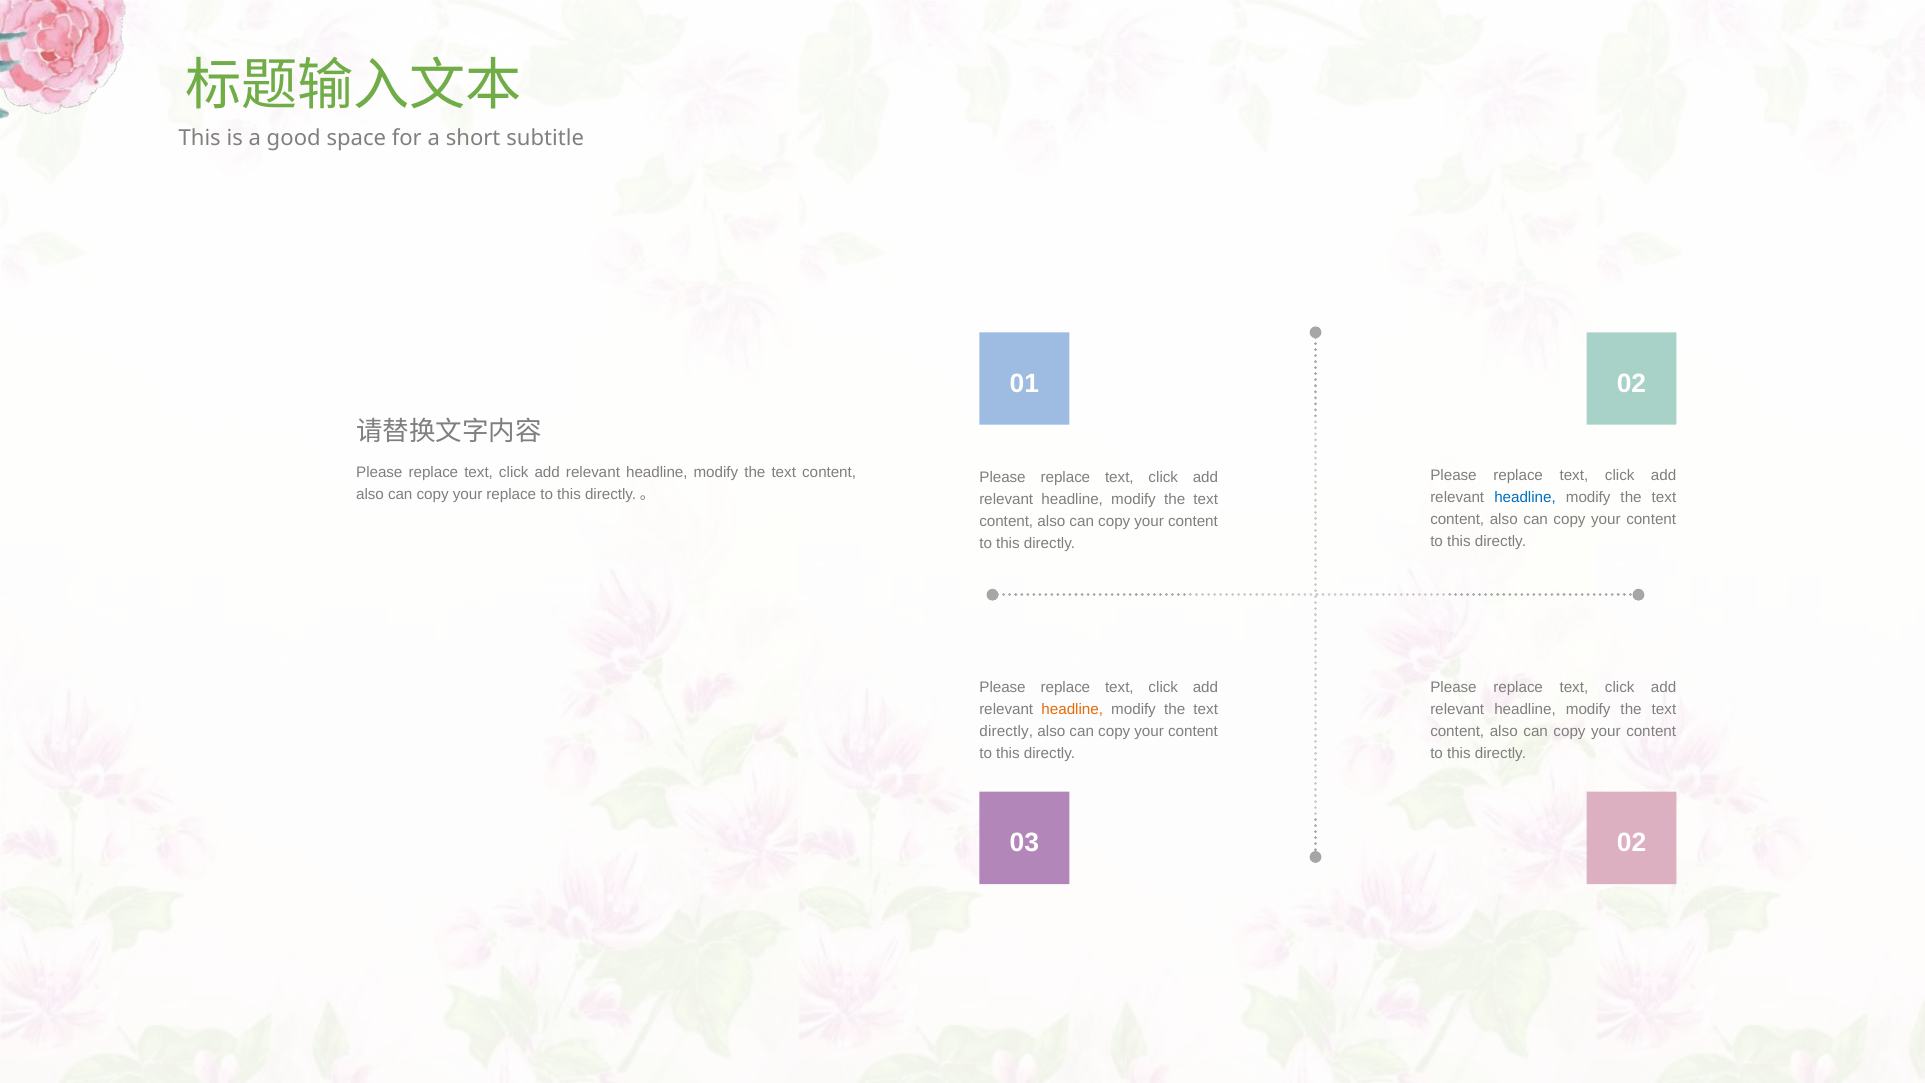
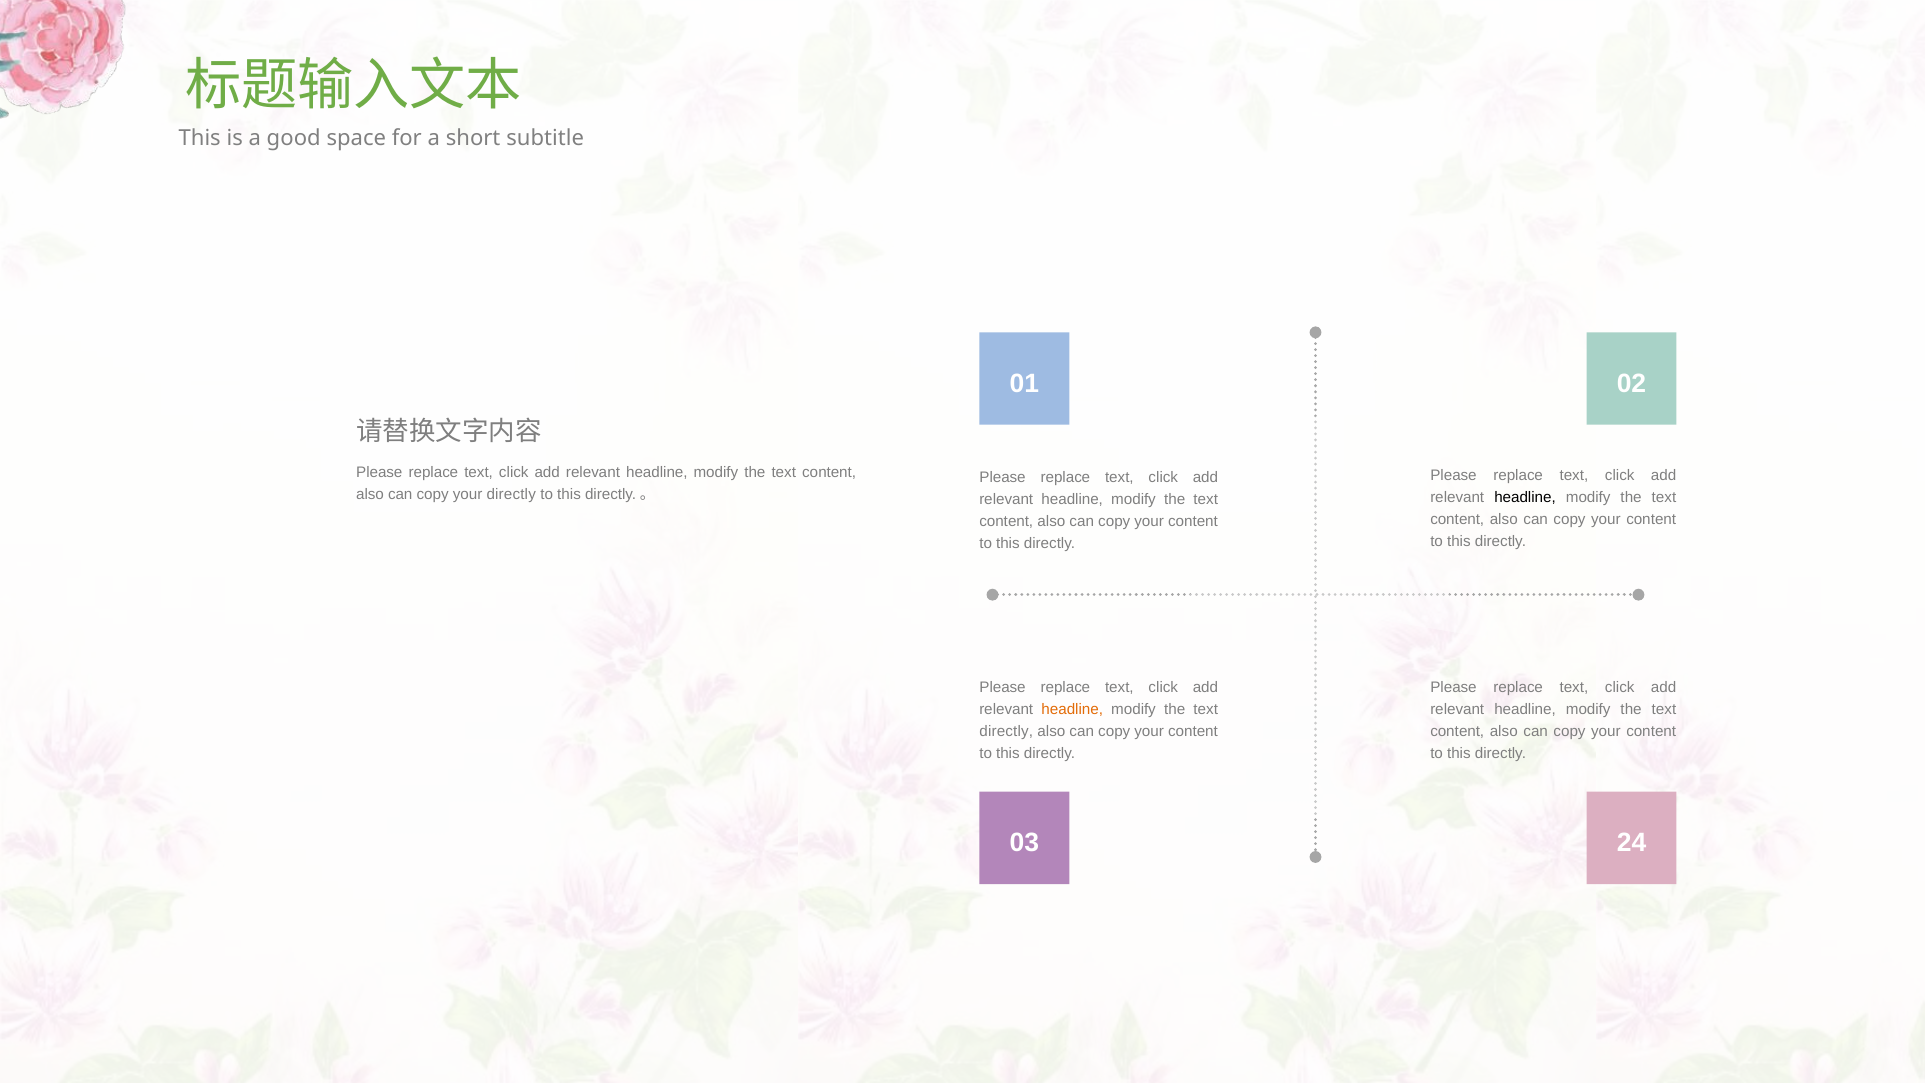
your replace: replace -> directly (511, 495)
headline colour: blue -> black (1525, 498)
03 02: 02 -> 24 (1632, 843)
